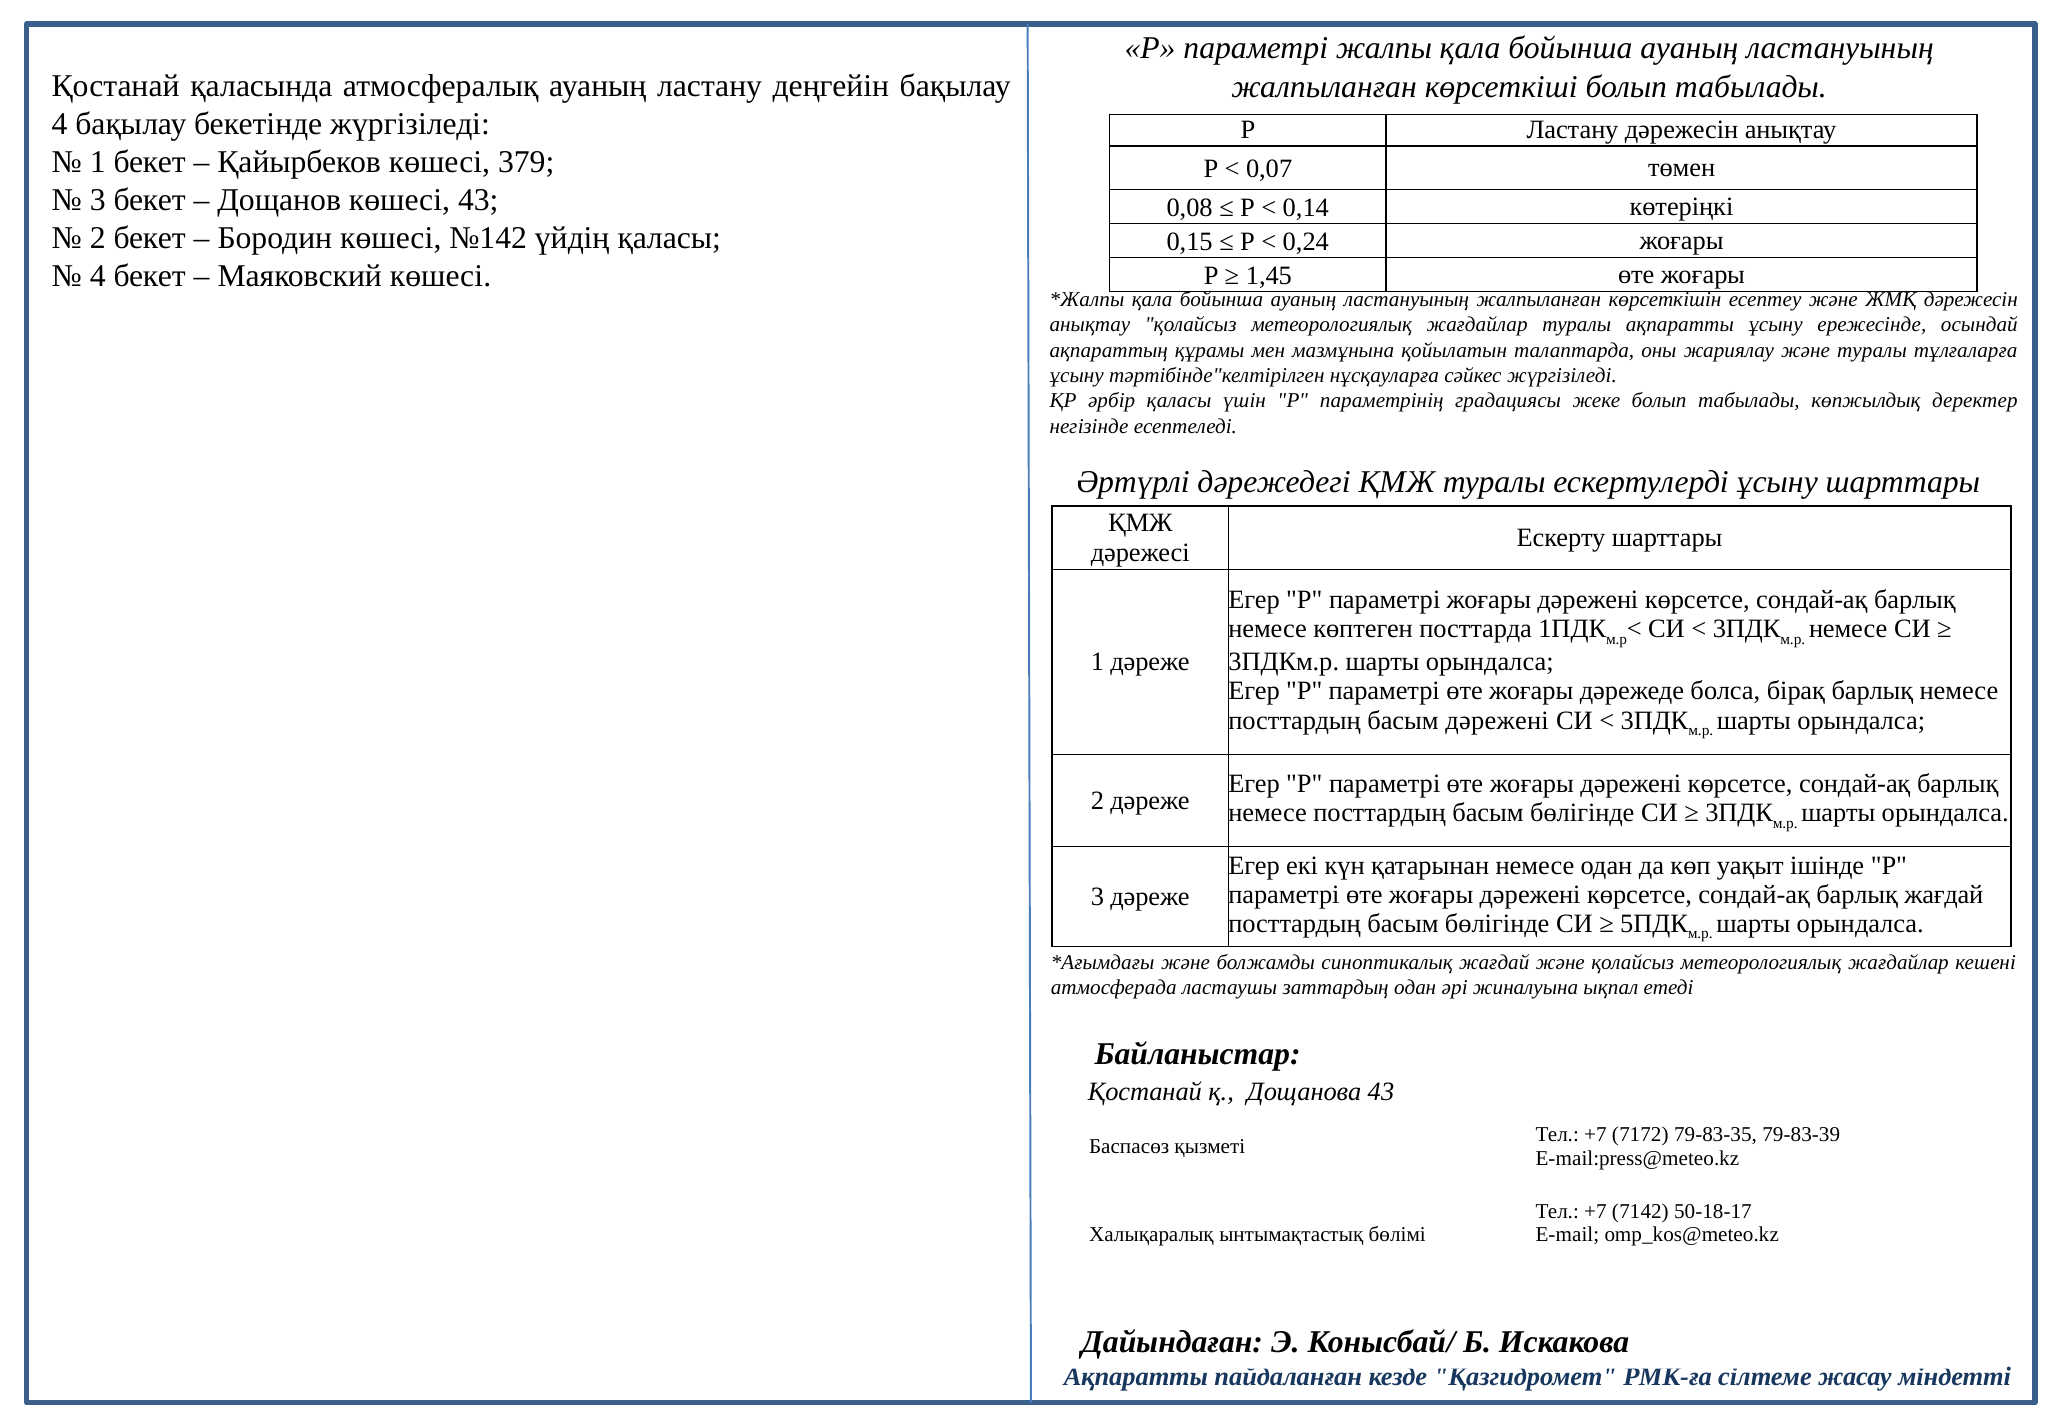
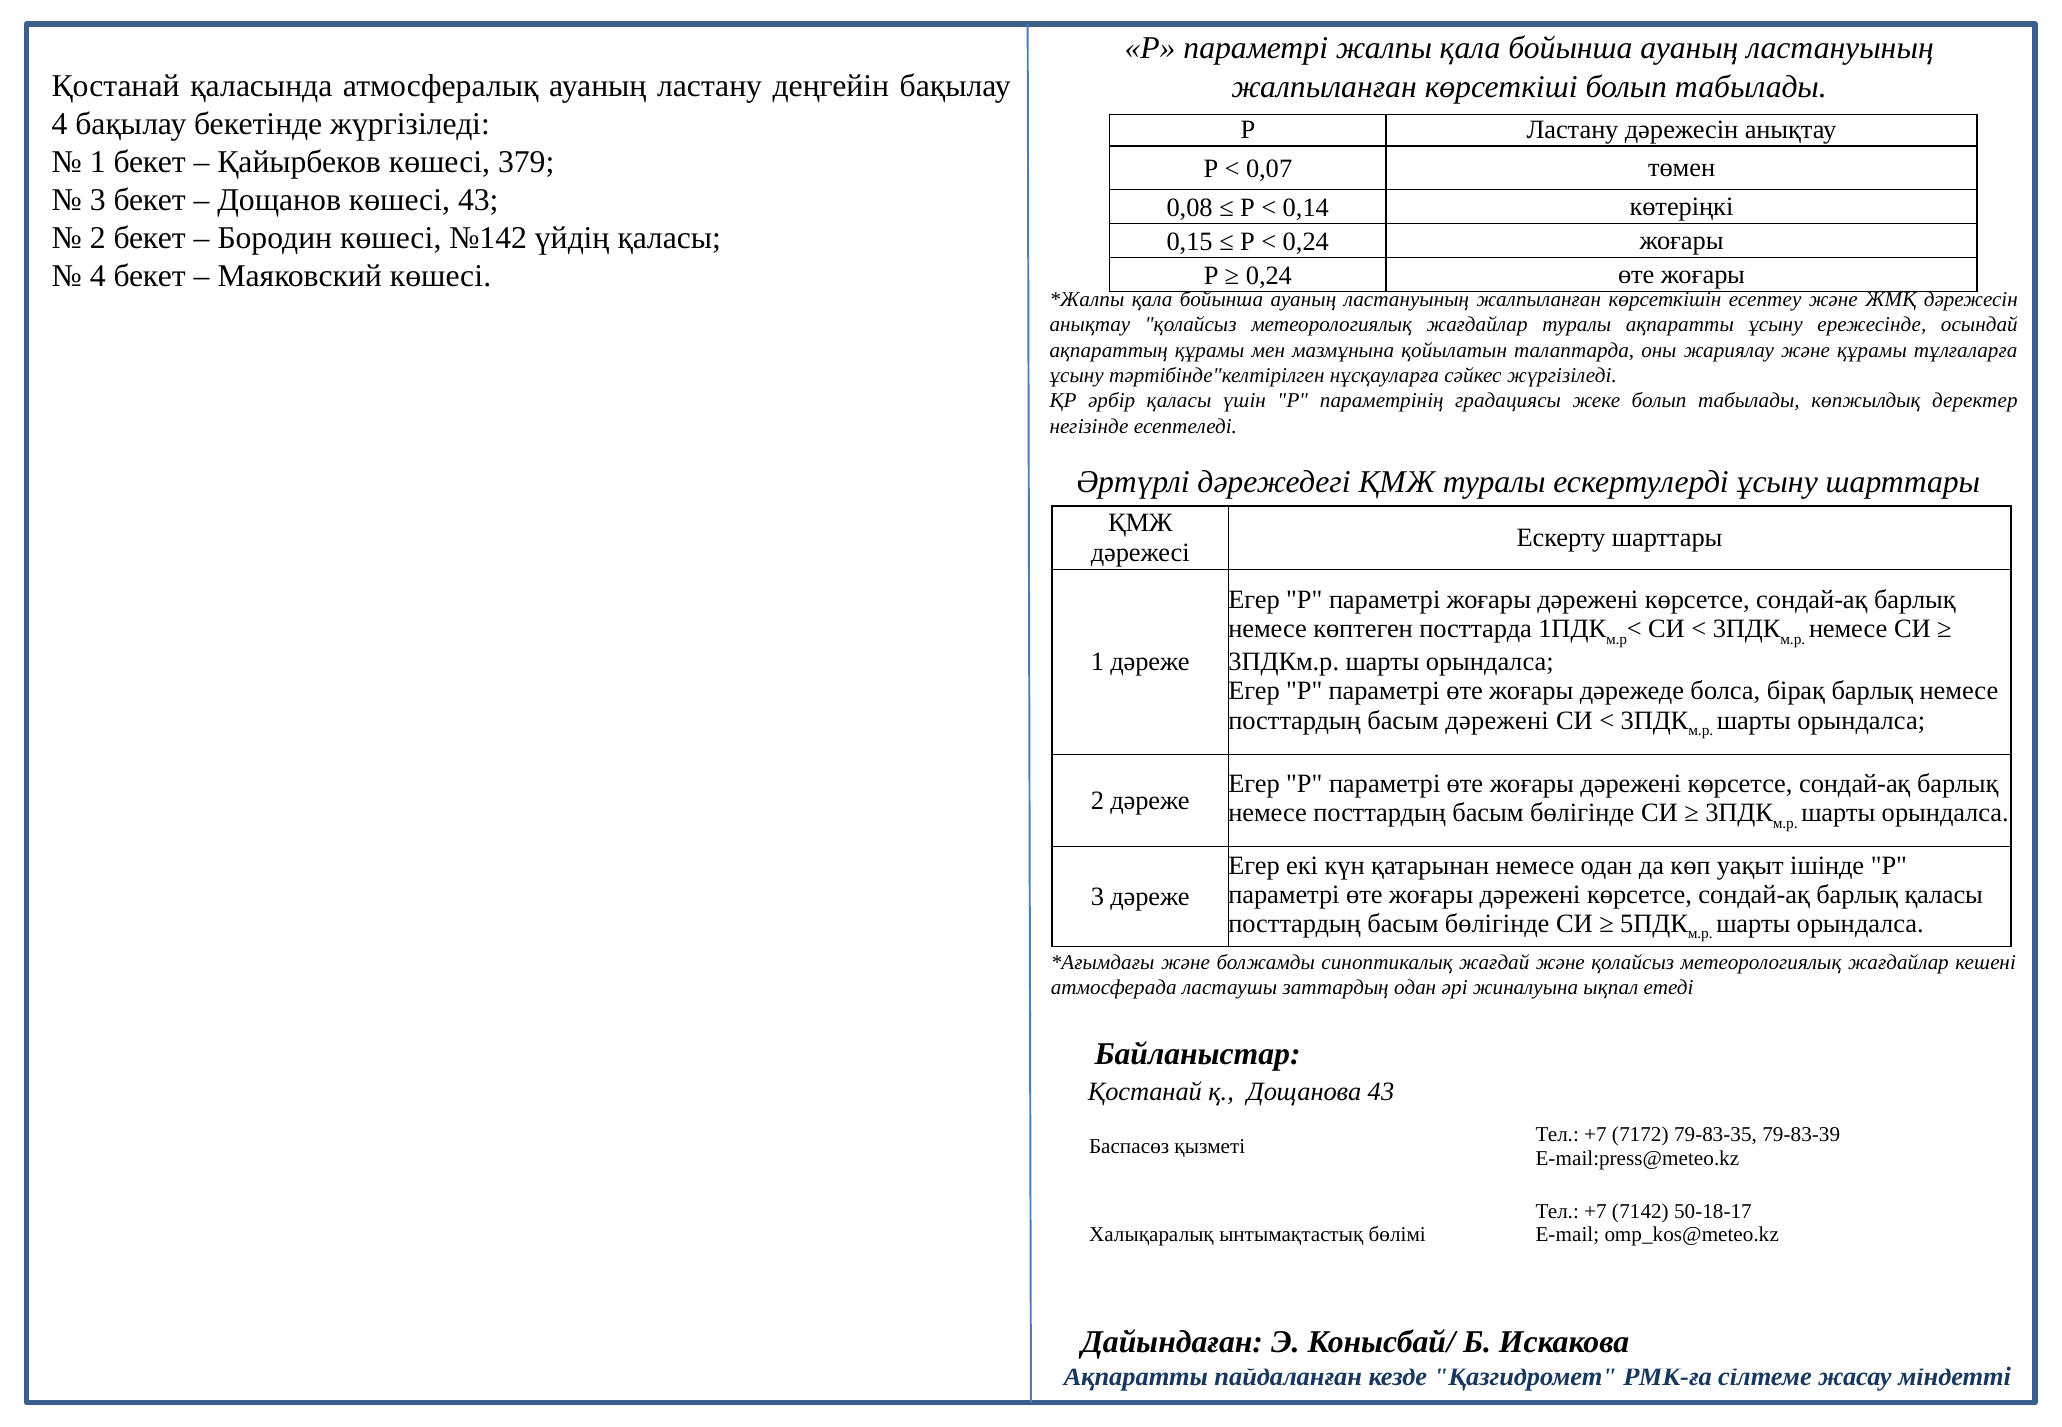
1,45: 1,45 -> 0,24 (1269, 276)
және туралы: туралы -> құрамы (1872, 350)
барлық жағдай: жағдай -> қаласы (1944, 895)
